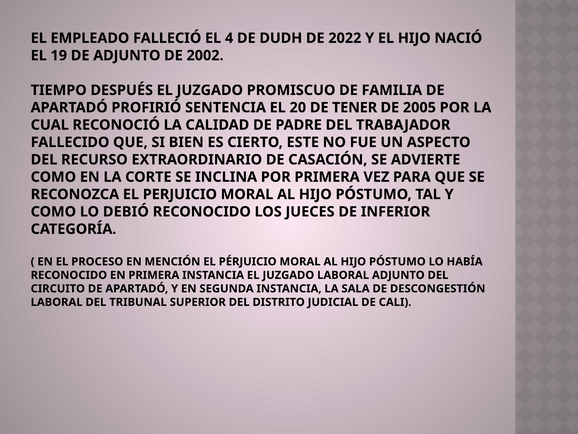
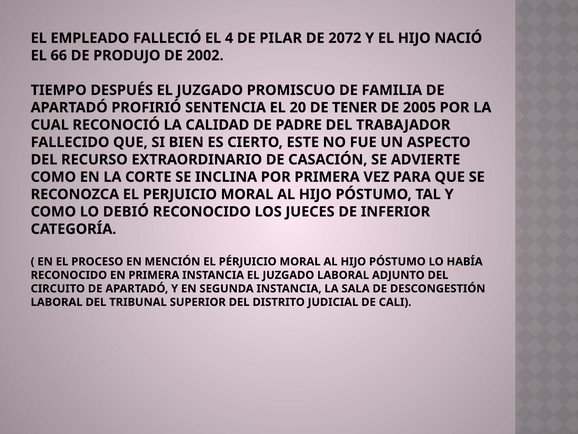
DUDH: DUDH -> PILAR (281, 38)
2022: 2022 -> 2072 (345, 38)
19: 19 -> 66 (59, 55)
DE ADJUNTO: ADJUNTO -> PRODUJO (127, 55)
